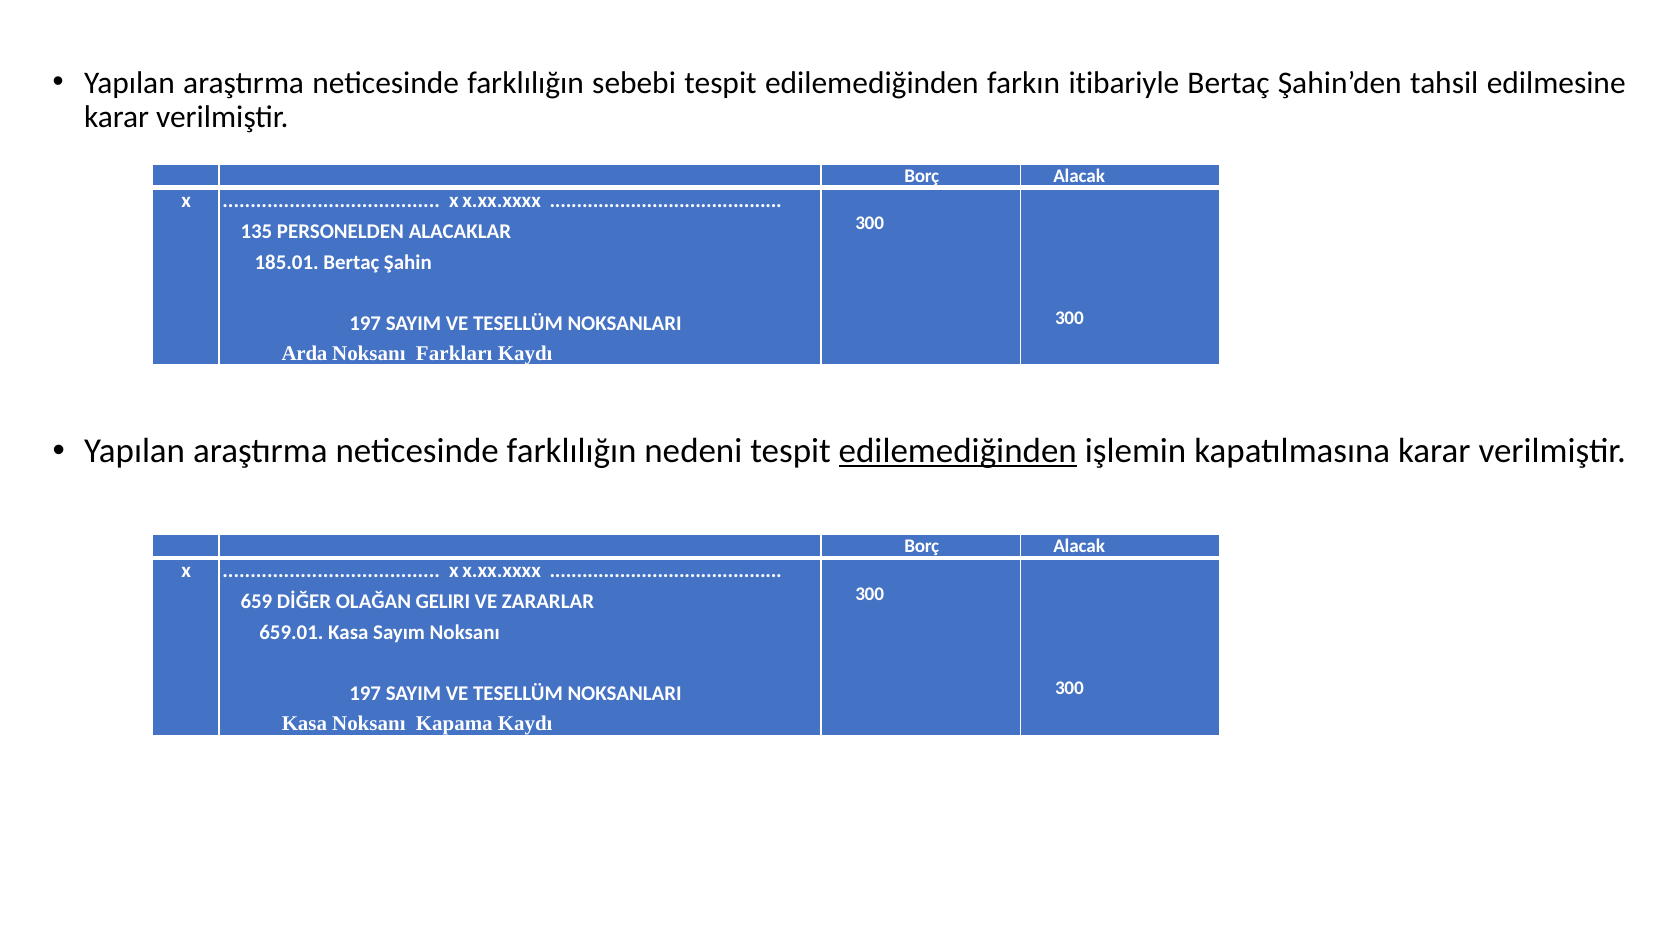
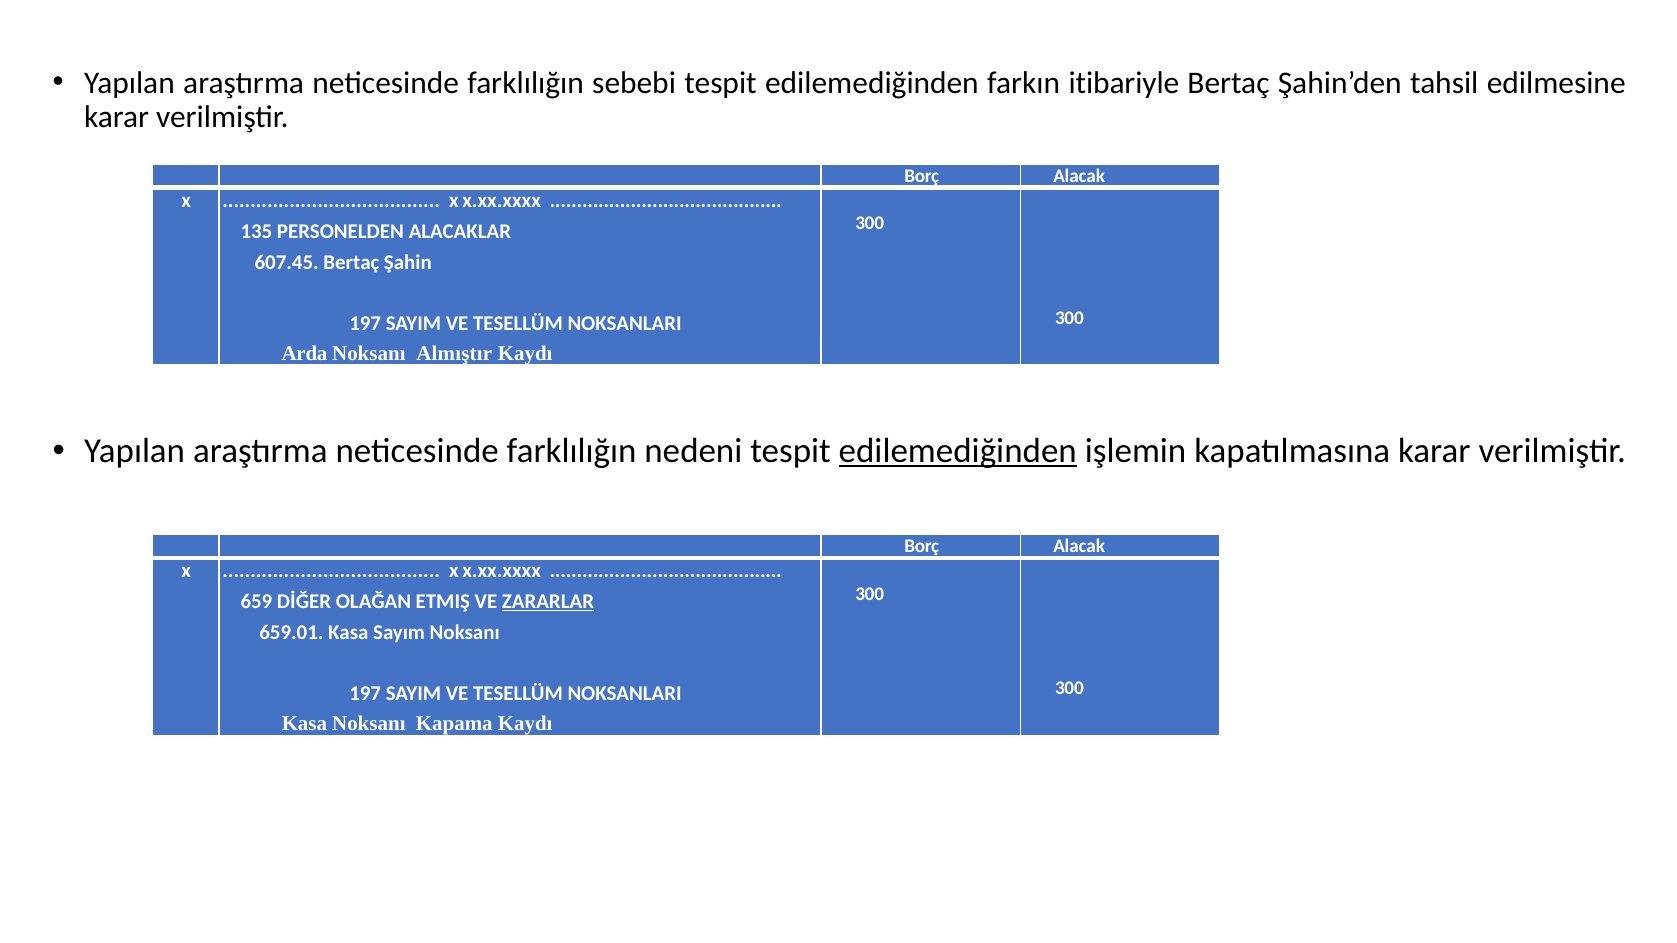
185.01: 185.01 -> 607.45 (287, 262)
Farkları: Farkları -> Almıştır (454, 353)
GELIRI: GELIRI -> ETMIŞ (443, 602)
ZARARLAR underline: none -> present (548, 602)
